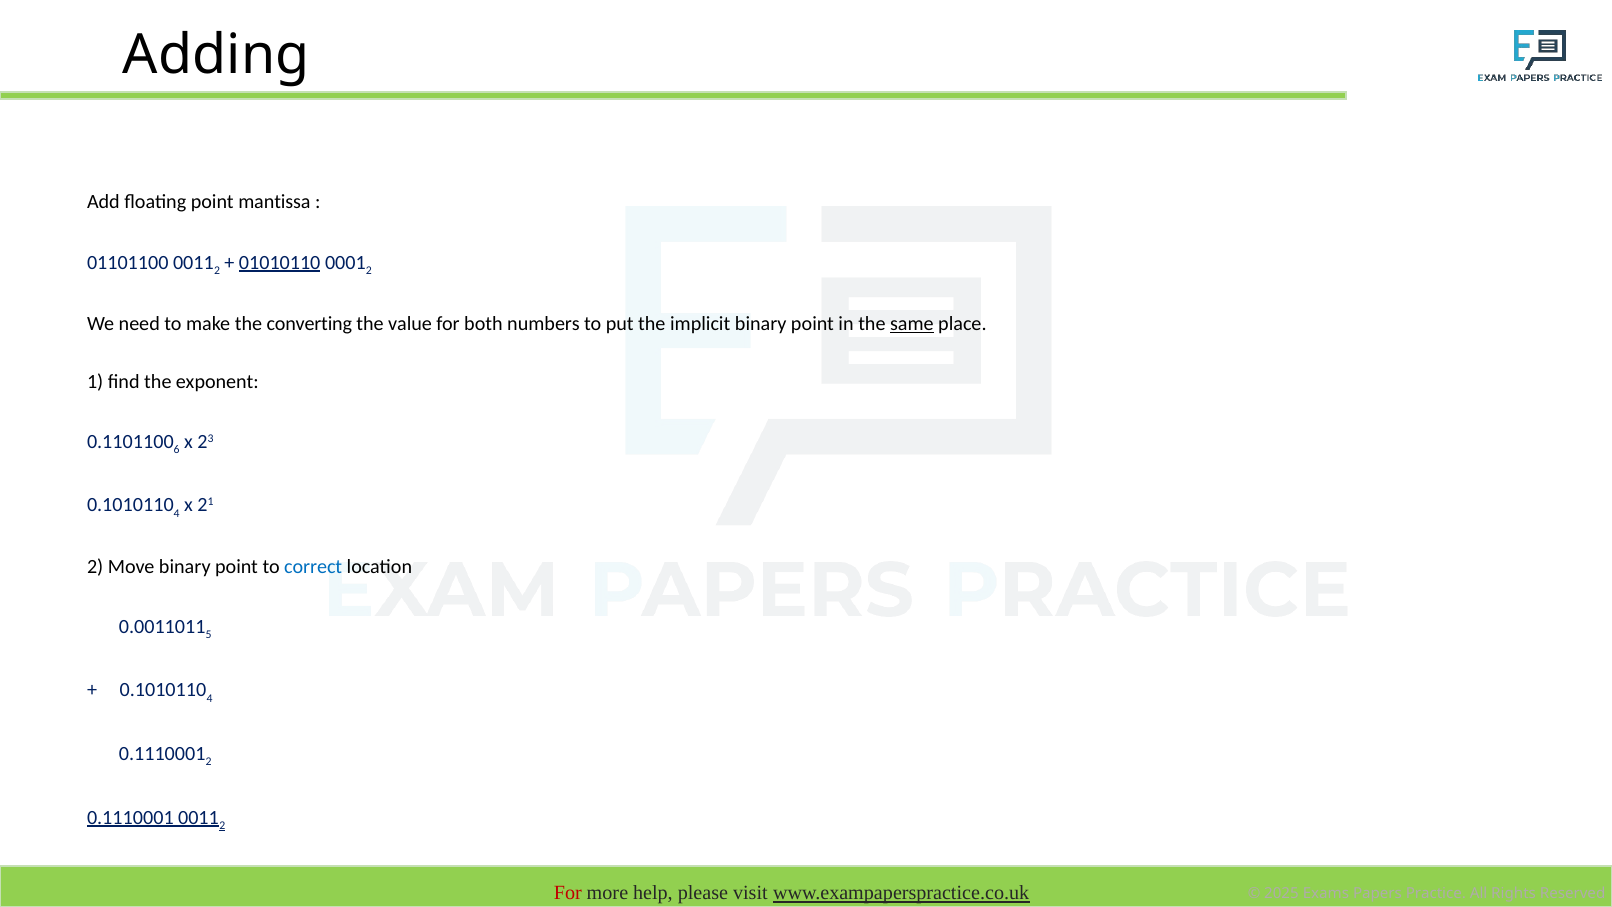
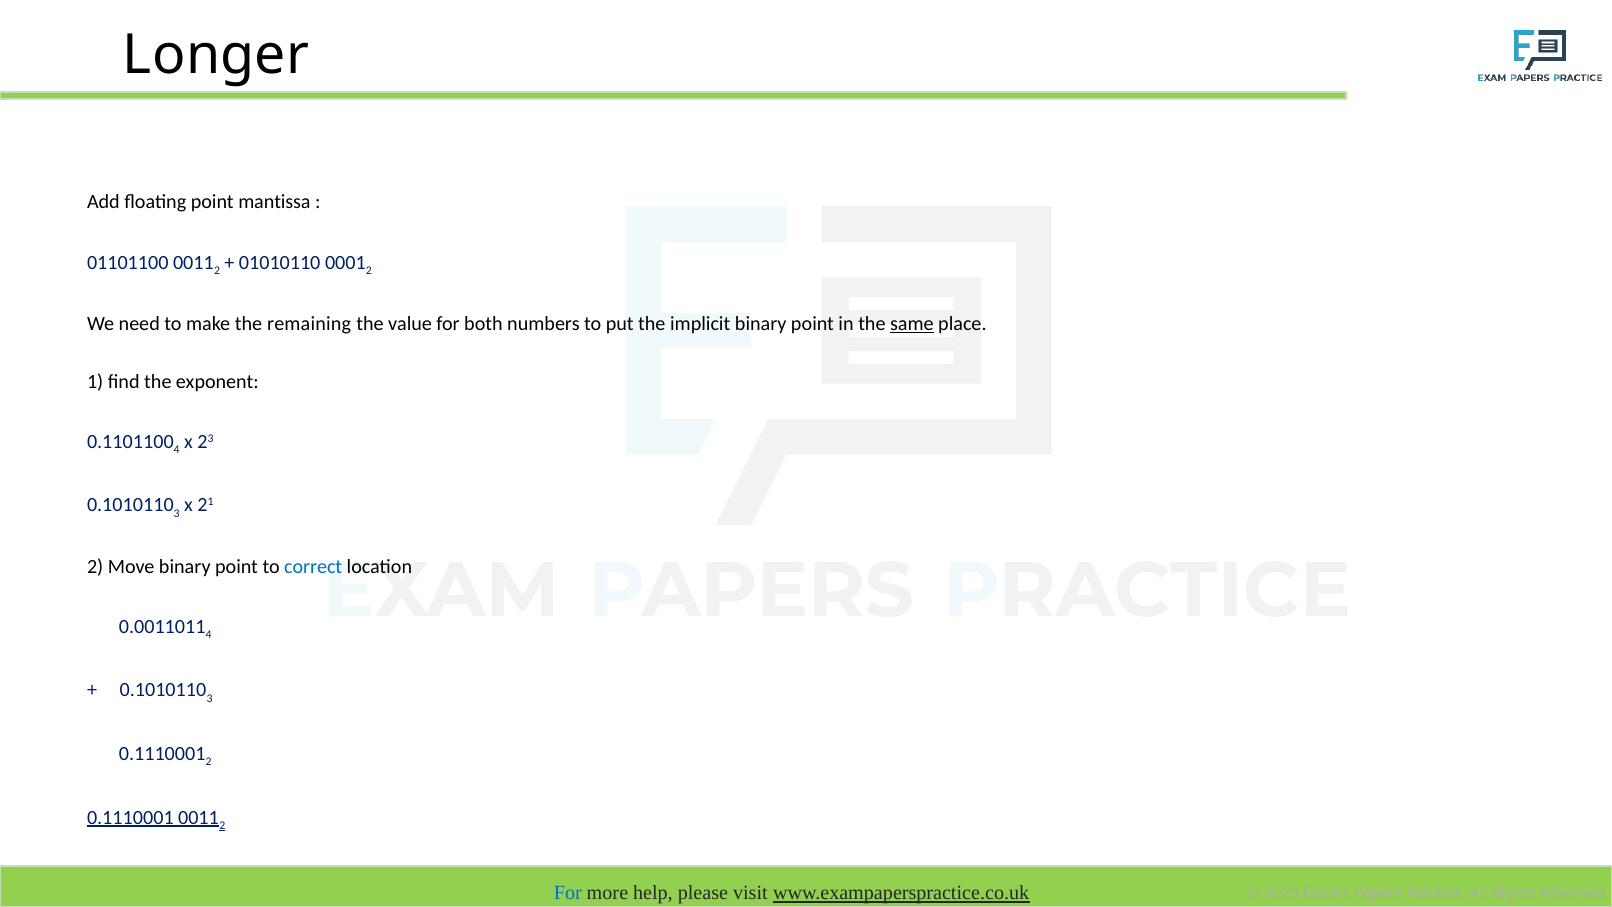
Adding: Adding -> Longer (216, 56)
01010110 underline: present -> none (280, 262)
converting: converting -> remaining (309, 324)
6: 6 -> 4 (177, 449)
4: 4 -> 3 (177, 513)
5: 5 -> 4 (209, 634)
4: 4 -> 3 (210, 698)
For colour: red -> blue (568, 893)
